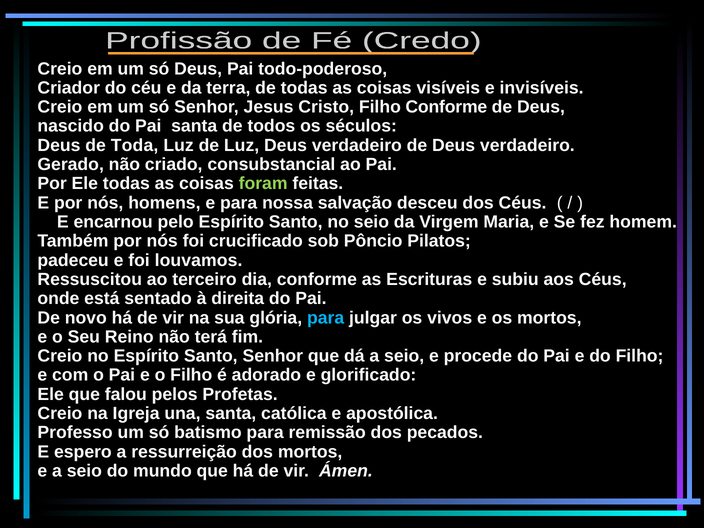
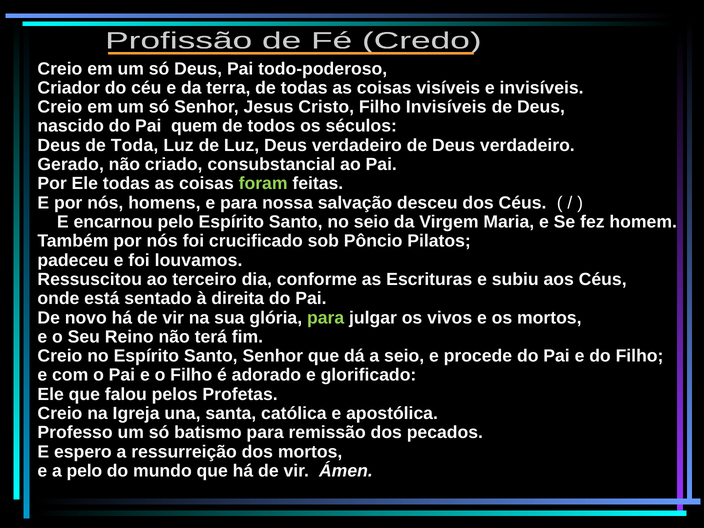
Filho Conforme: Conforme -> Invisíveis (446, 107)
Pai santa: santa -> quem (194, 126)
para colour: light blue -> light green (326, 318)
e a seio: seio -> pelo (84, 471)
